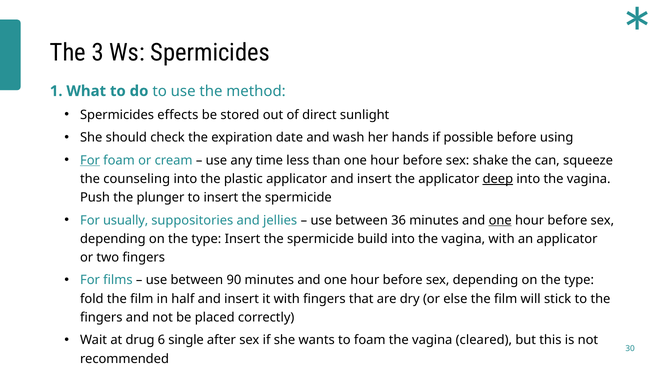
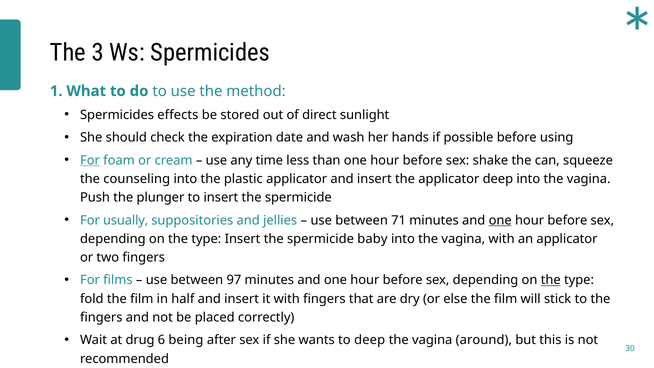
deep underline: present -> none (498, 179)
36: 36 -> 71 (399, 220)
build: build -> baby (372, 239)
90: 90 -> 97 (234, 280)
the underline: none -> present (551, 280)
single: single -> being (186, 340)
to foam: foam -> deep (370, 340)
cleared: cleared -> around (484, 340)
